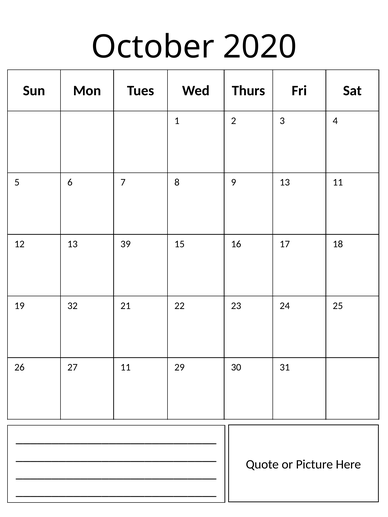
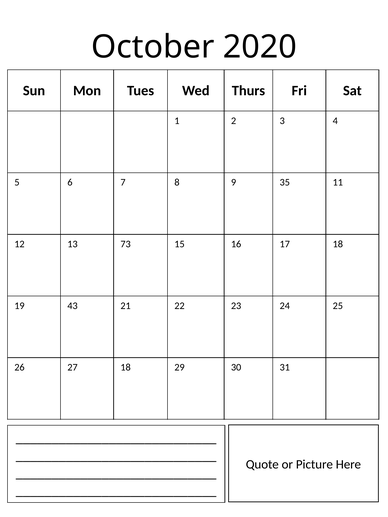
9 13: 13 -> 35 (285, 183)
39: 39 -> 73 (126, 244)
32: 32 -> 43 (73, 306)
27 11: 11 -> 18 (126, 368)
